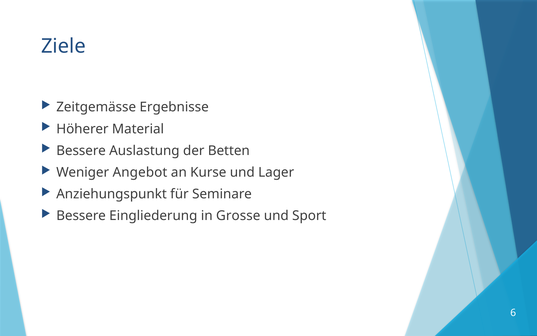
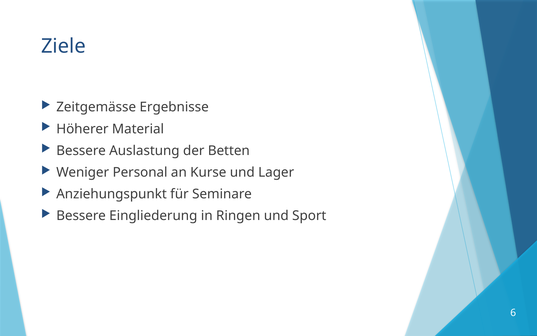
Angebot: Angebot -> Personal (140, 172)
Grosse: Grosse -> Ringen (238, 216)
